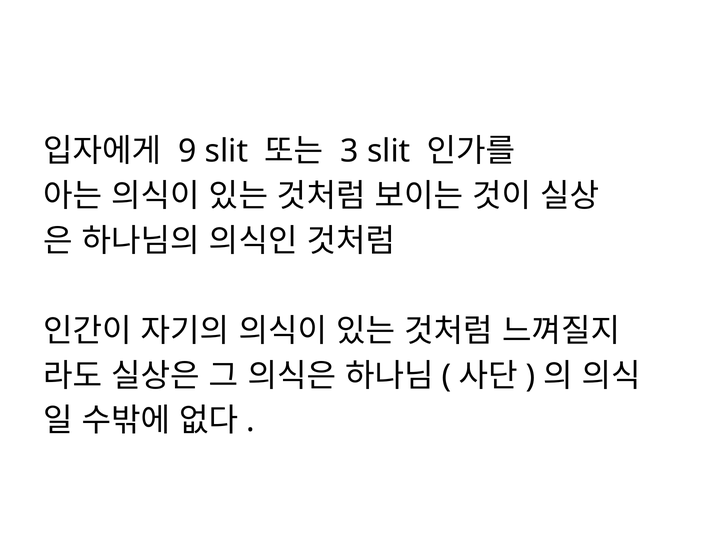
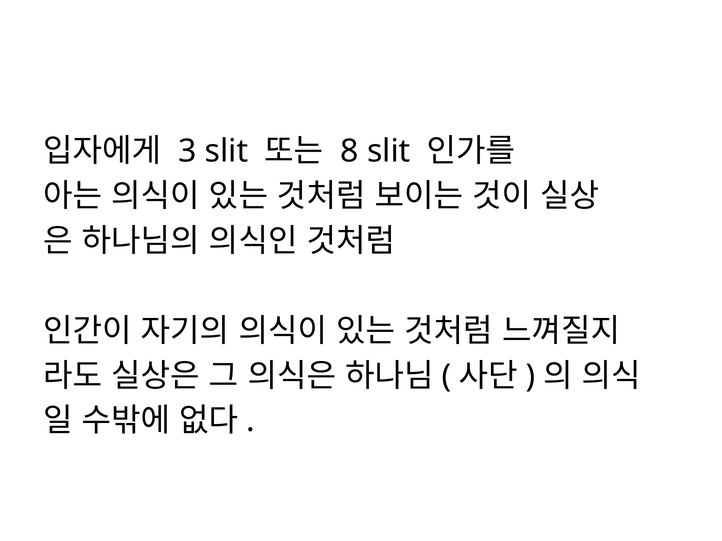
9: 9 -> 3 (187, 151)
3: 3 -> 8 (349, 151)
